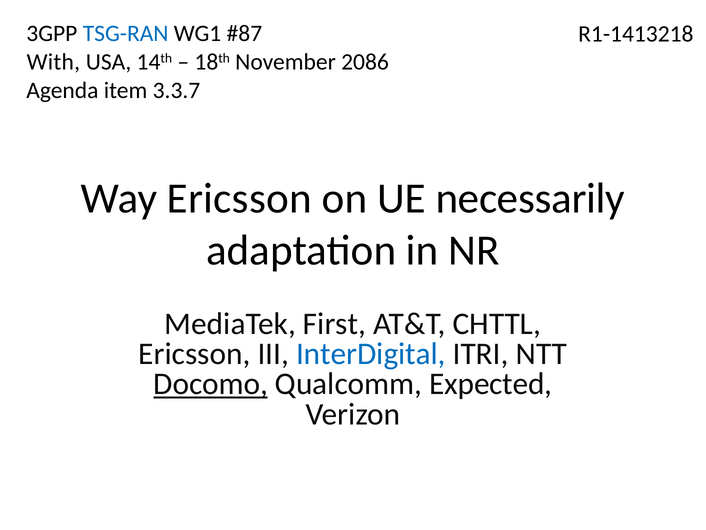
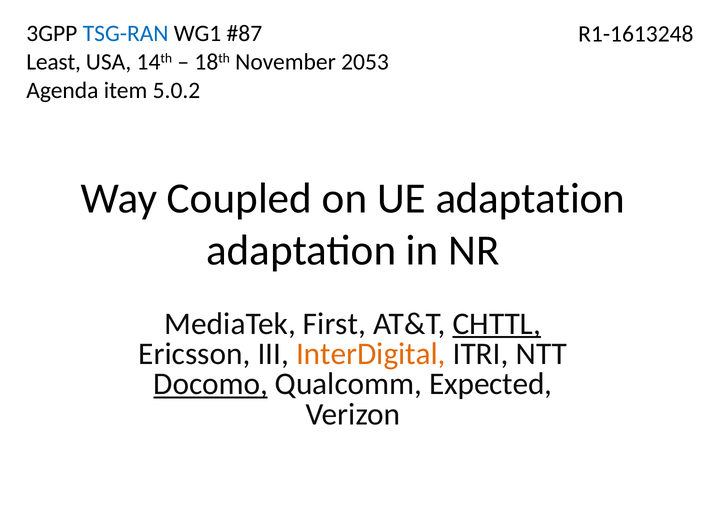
R1-1413218: R1-1413218 -> R1-1613248 (636, 34)
With: With -> Least (54, 62)
2086: 2086 -> 2053 (365, 62)
3.3.7: 3.3.7 -> 5.0.2 (176, 90)
Way Ericsson: Ericsson -> Coupled (239, 198)
UE necessarily: necessarily -> adaptation (530, 198)
CHTTL underline: none -> present (497, 323)
InterDigital colour: blue -> orange (371, 353)
